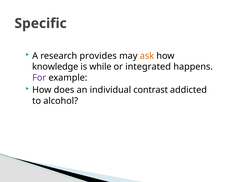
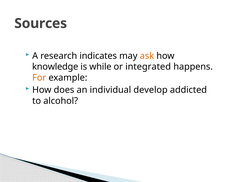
Specific: Specific -> Sources (41, 23)
provides: provides -> indicates (98, 56)
For colour: purple -> orange (39, 77)
contrast: contrast -> develop (151, 90)
